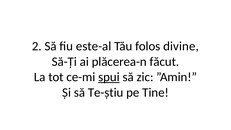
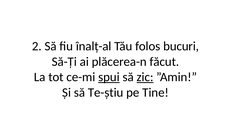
este-al: este-al -> înalț-al (94, 46)
divine: divine -> bucuri (181, 46)
zic underline: none -> present (145, 77)
